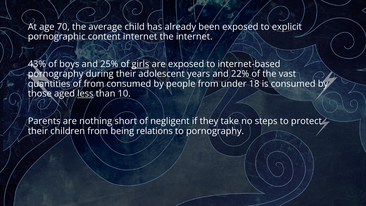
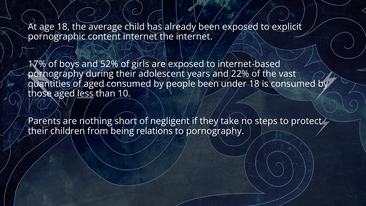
age 70: 70 -> 18 (63, 27)
43%: 43% -> 17% (37, 64)
25%: 25% -> 52% (109, 64)
girls underline: present -> none (140, 64)
of from: from -> aged (94, 84)
people from: from -> been (208, 84)
